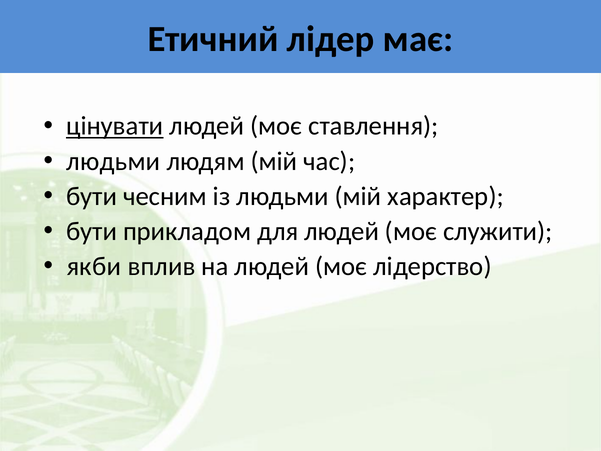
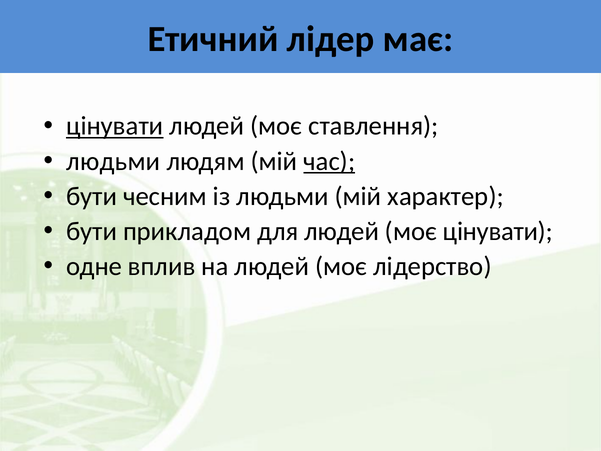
час underline: none -> present (329, 161)
моє служити: служити -> цінувати (498, 231)
якби: якби -> одне (94, 266)
